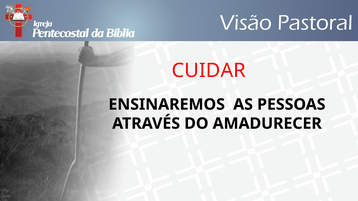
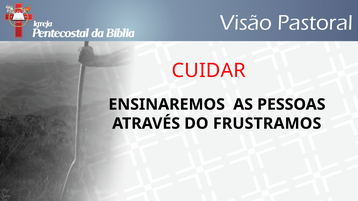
AMADURECER: AMADURECER -> FRUSTRAMOS (267, 124)
